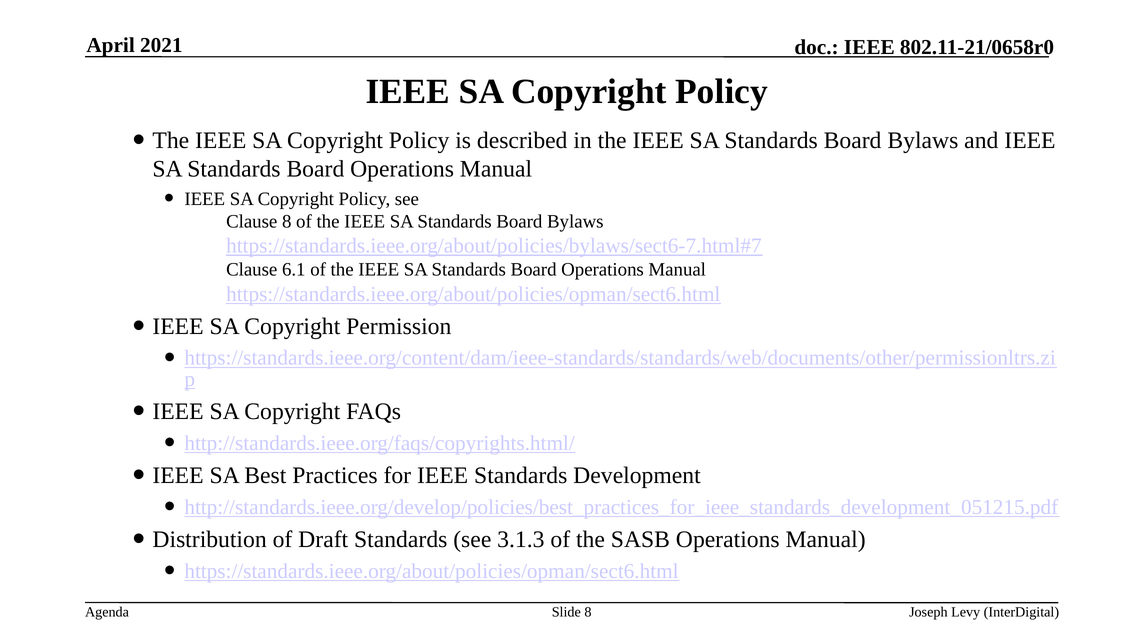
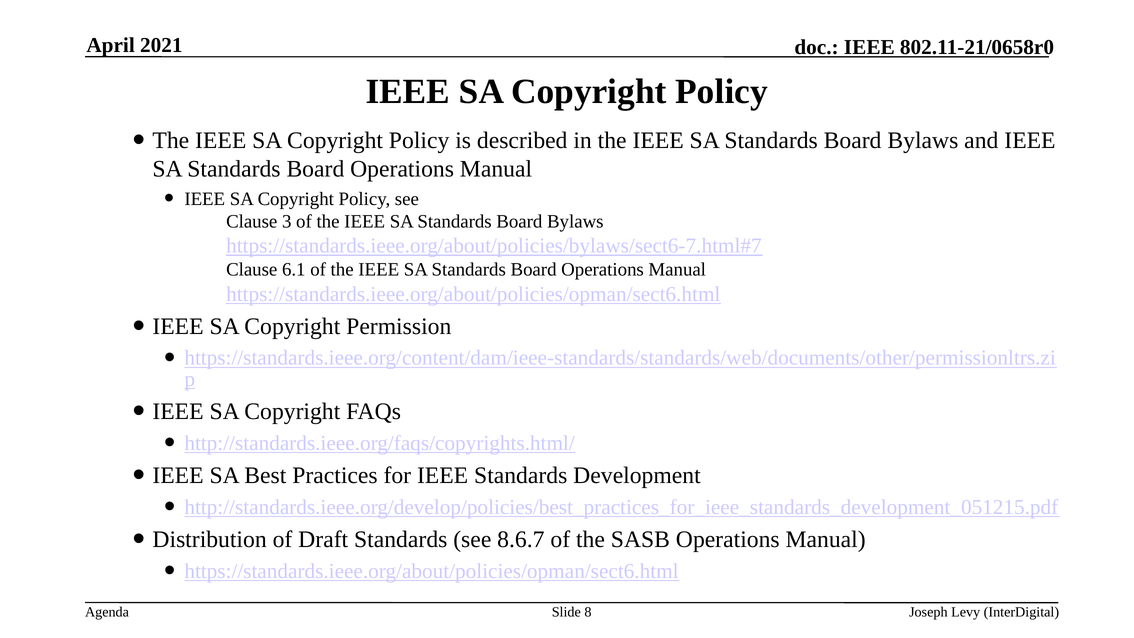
Clause 8: 8 -> 3 (287, 222)
3.1.3: 3.1.3 -> 8.6.7 (521, 539)
